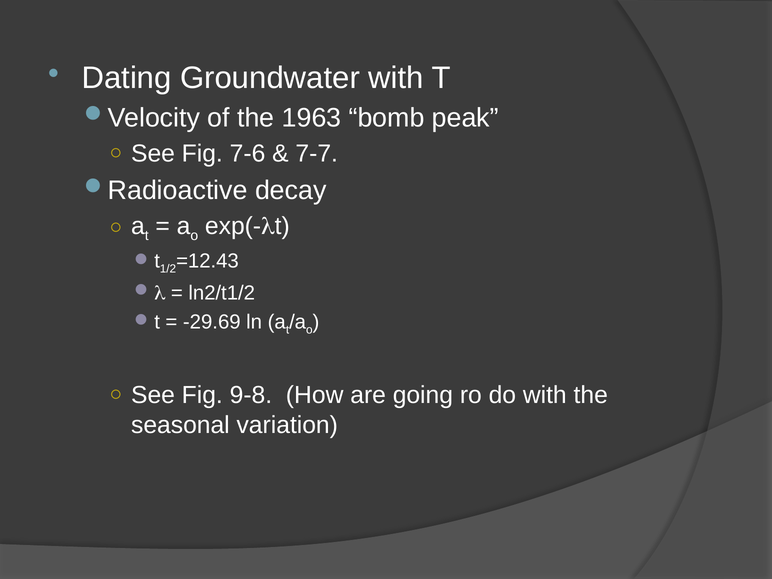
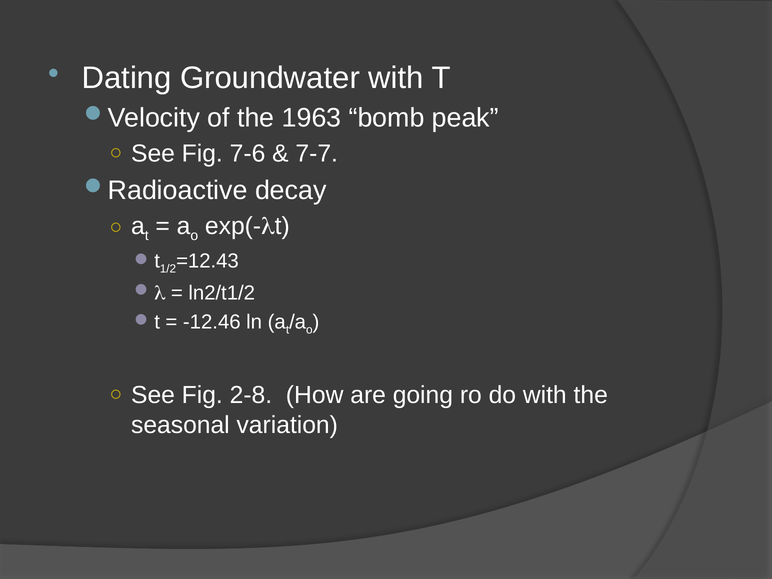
-29.69: -29.69 -> -12.46 (212, 322)
9-8: 9-8 -> 2-8 (251, 395)
